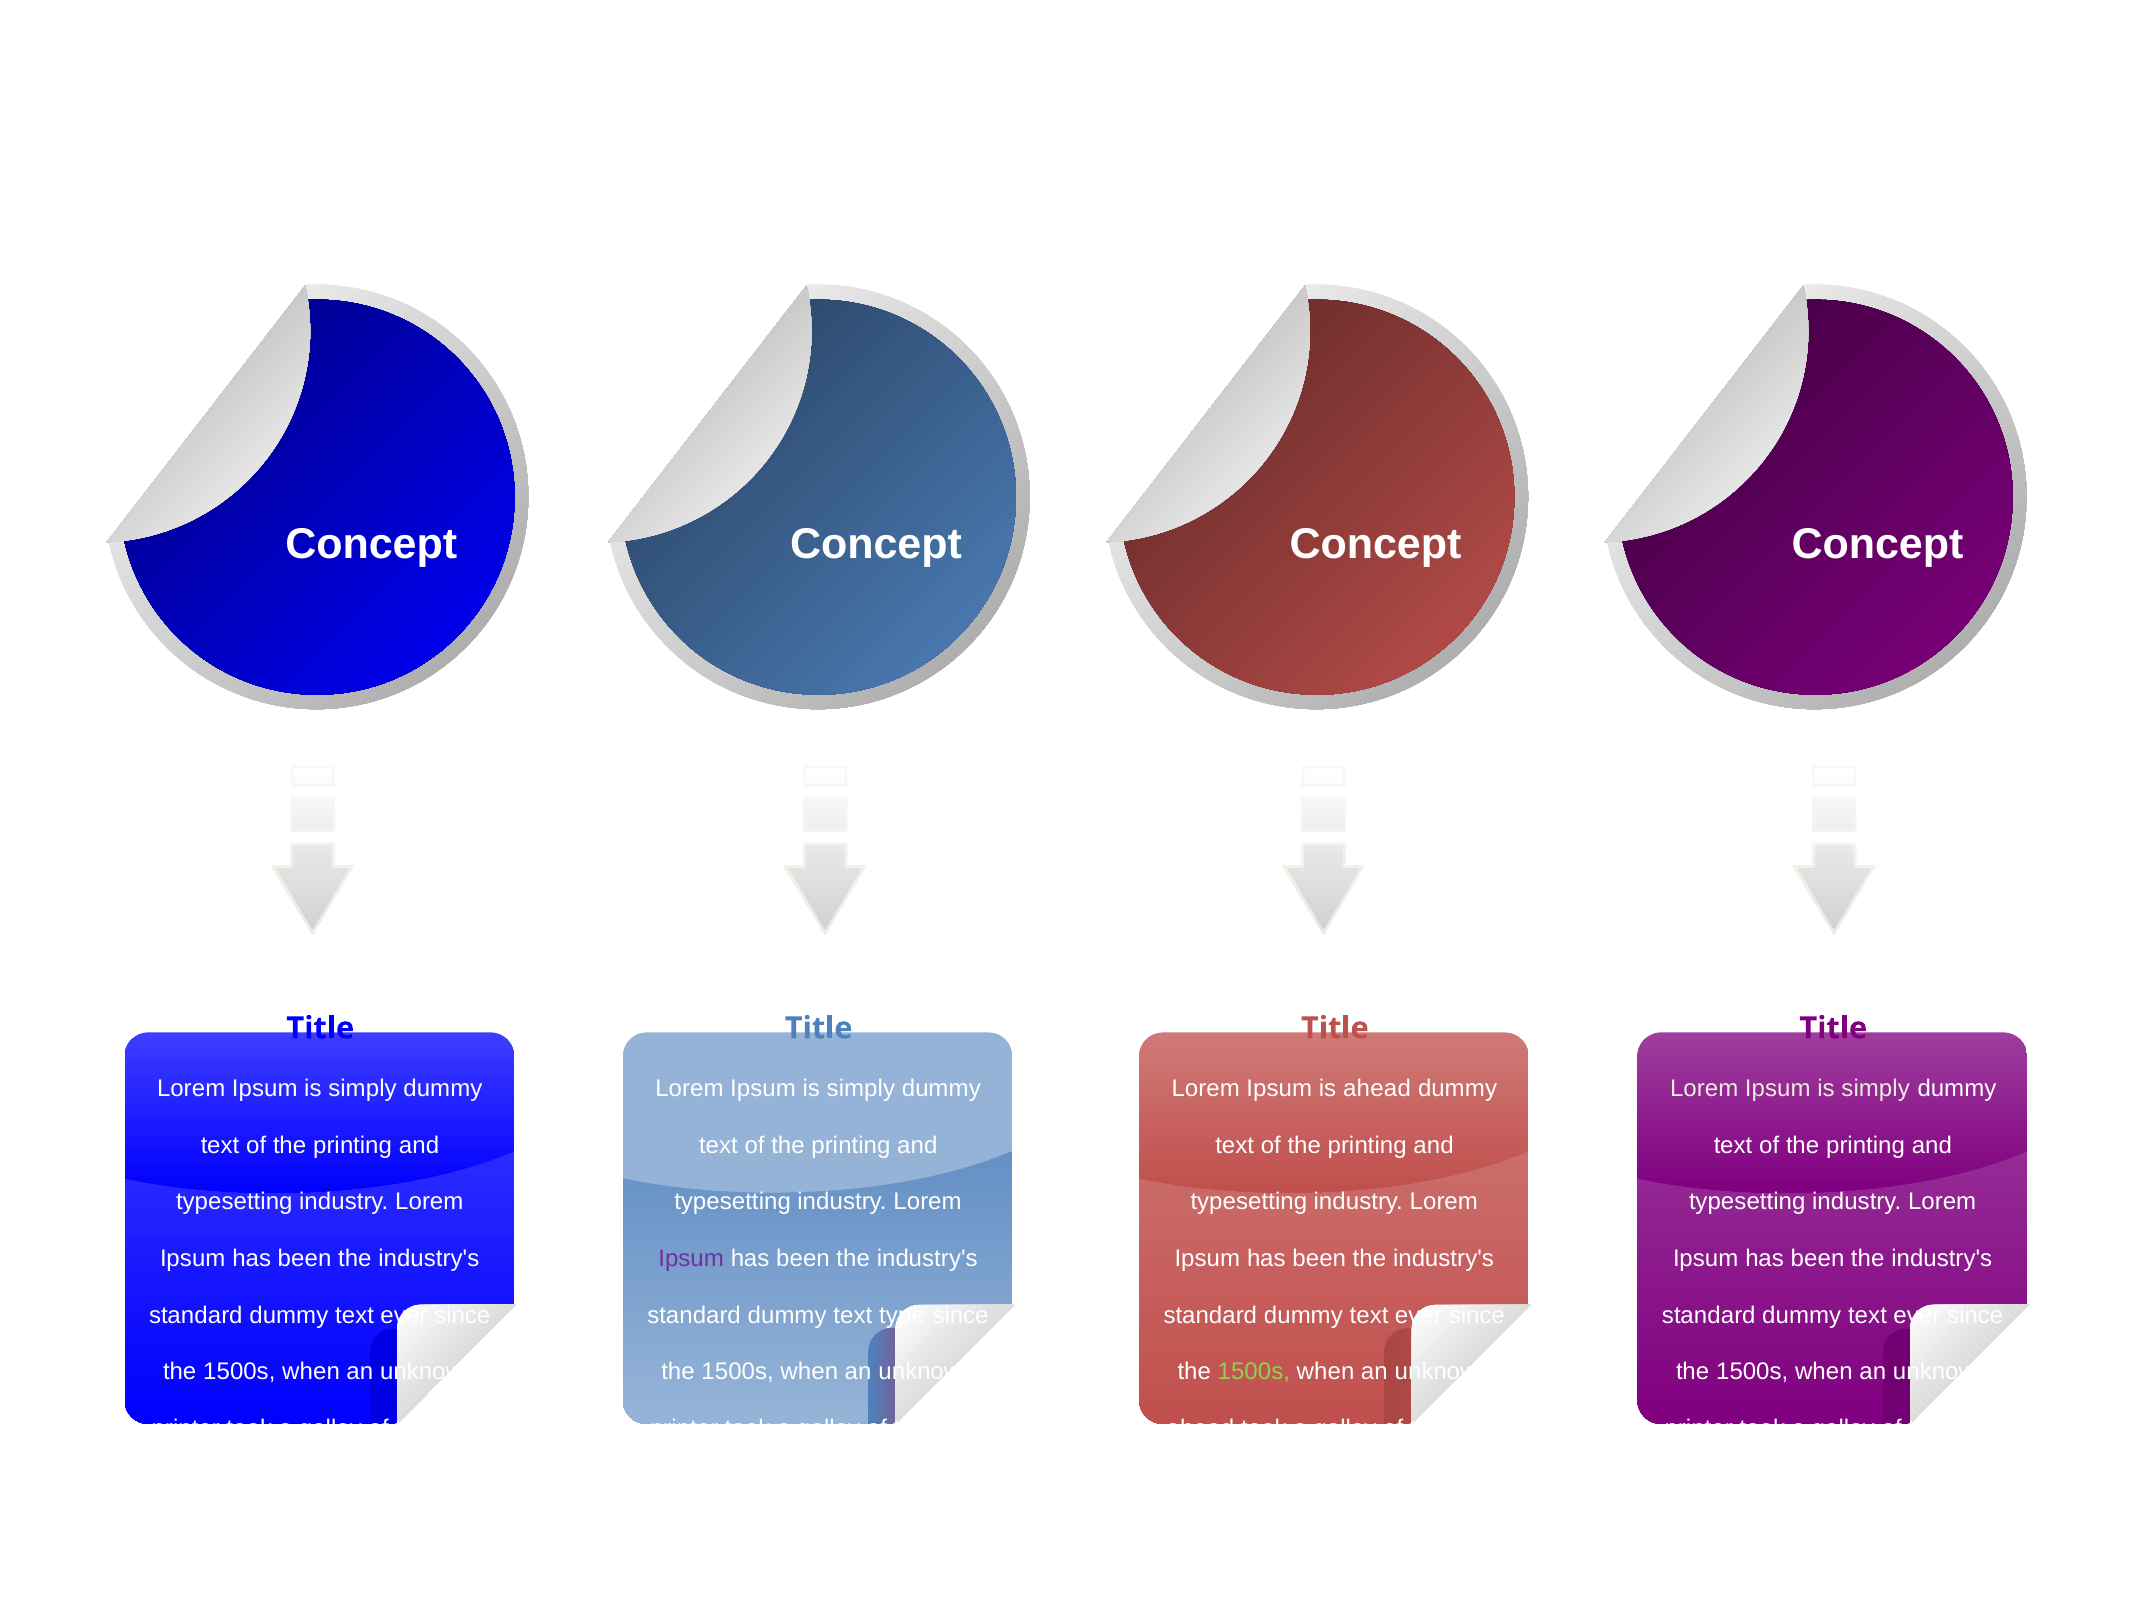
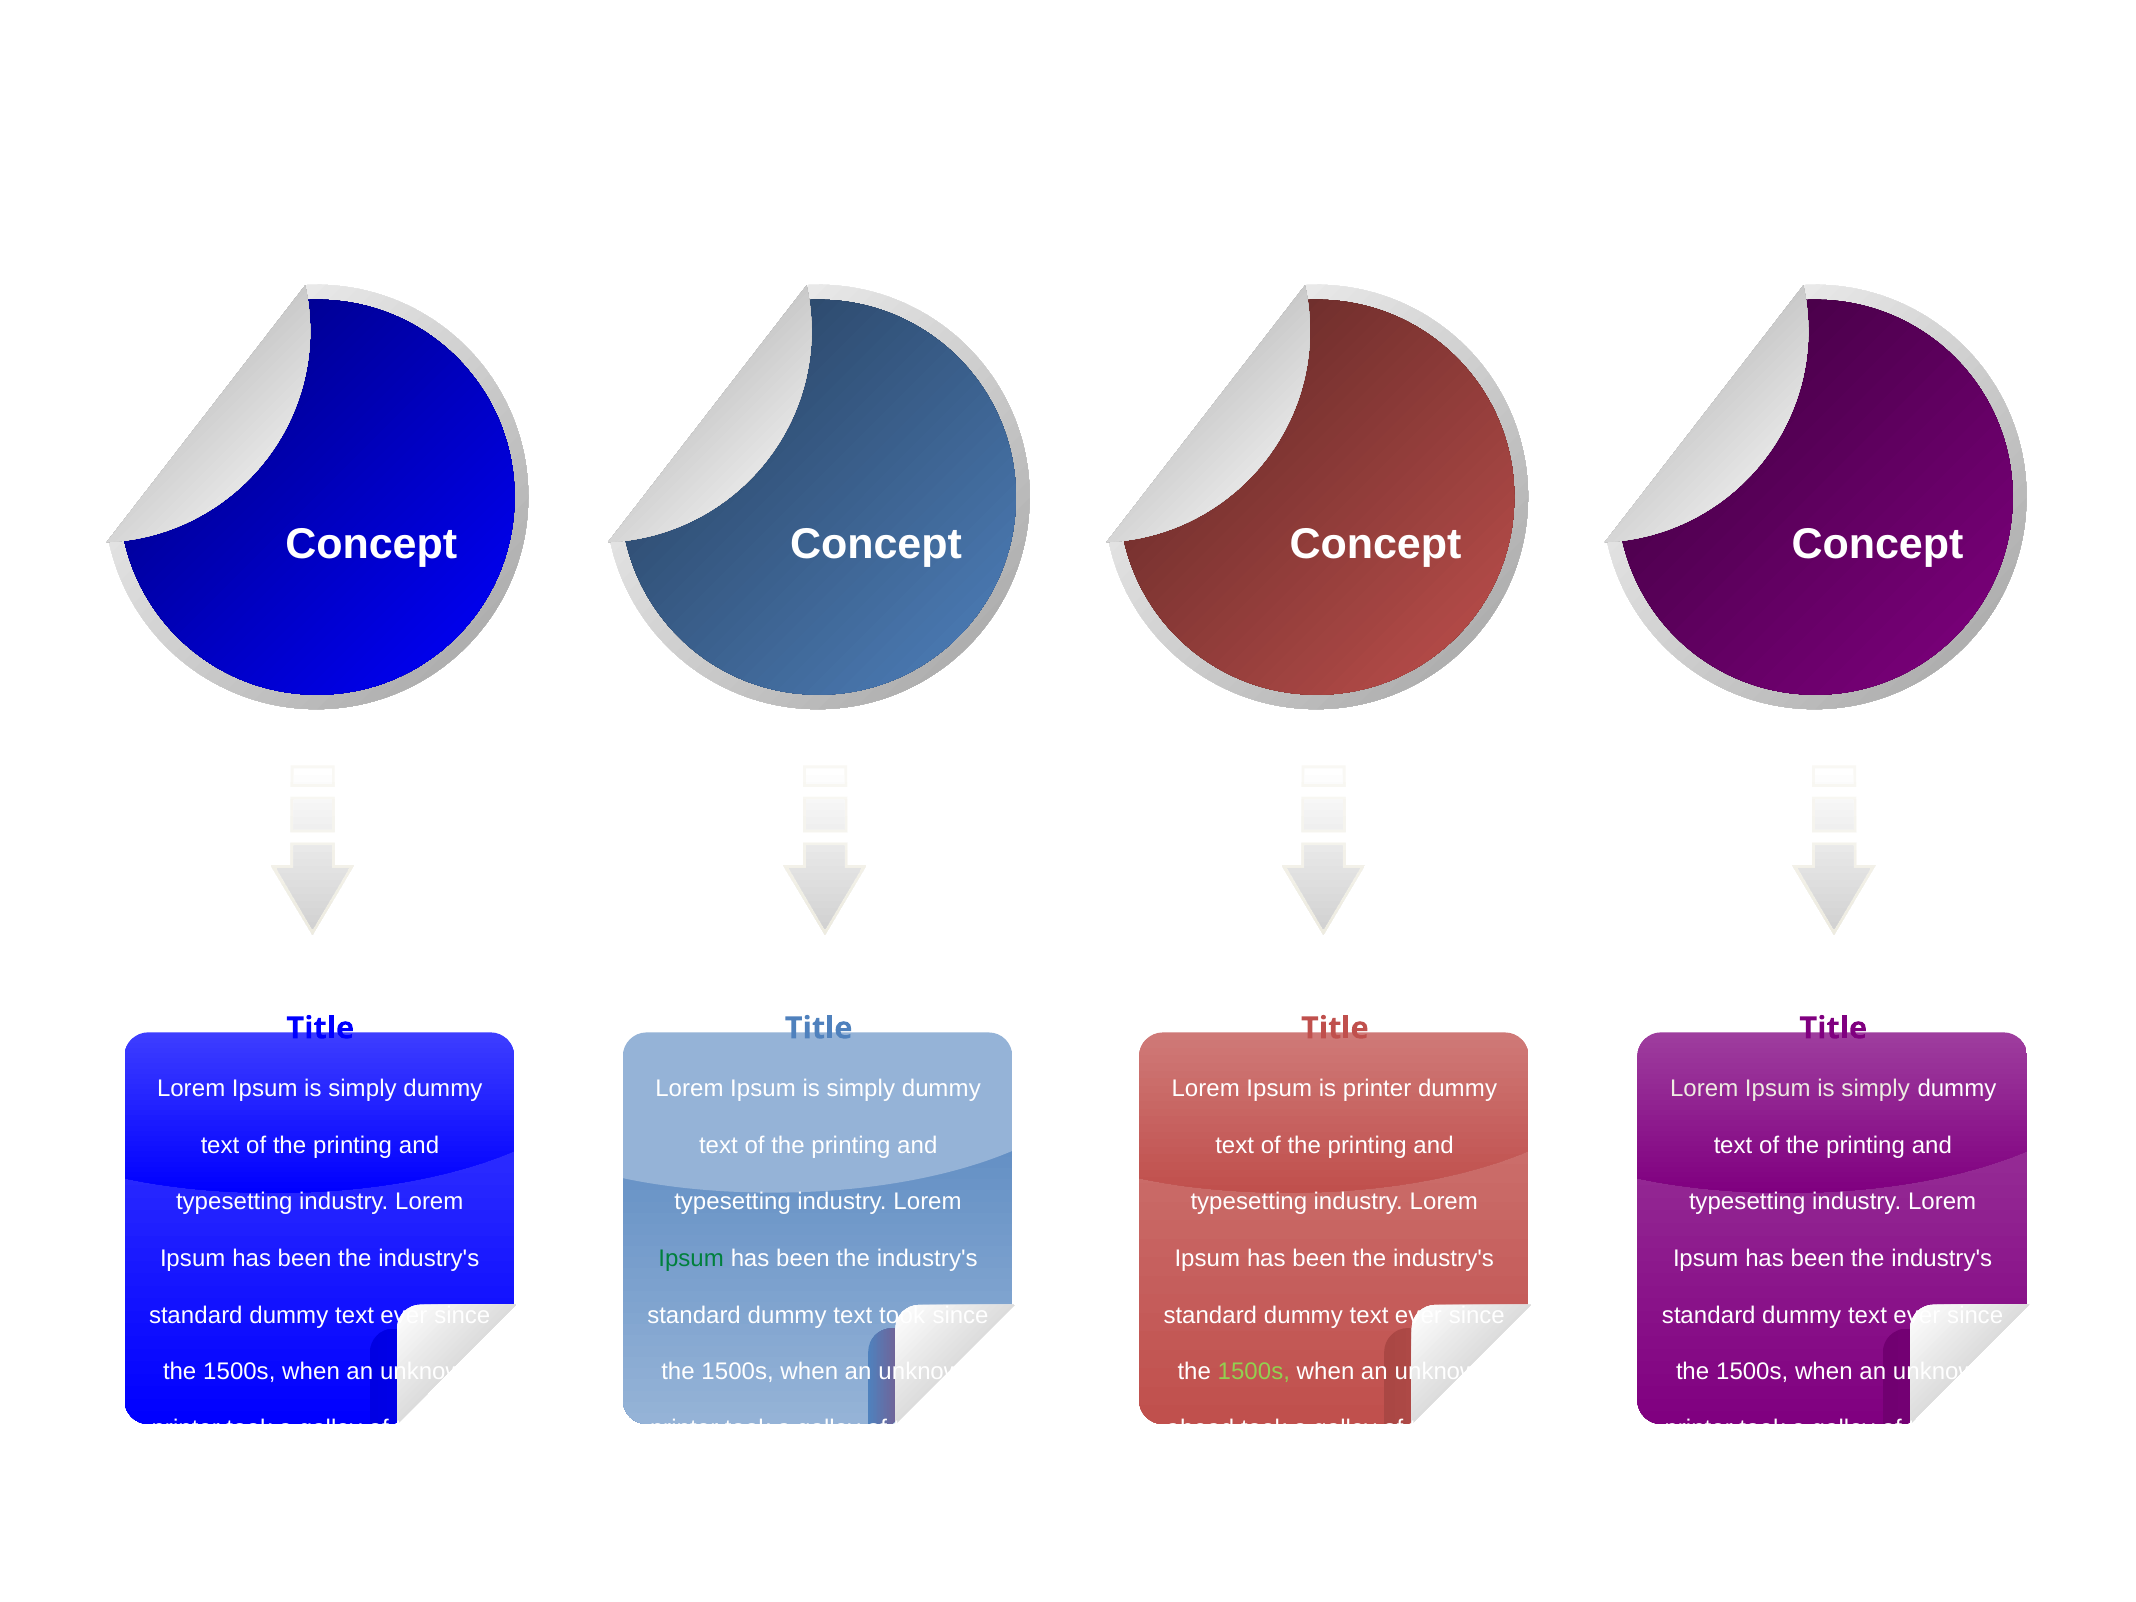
is ahead: ahead -> printer (1377, 1088)
Ipsum colour: purple -> green (691, 1259)
text type: type -> took (902, 1315)
